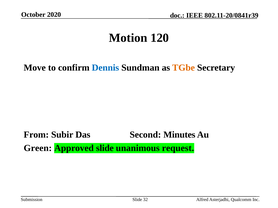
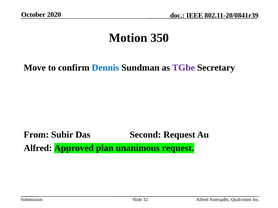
120: 120 -> 350 (160, 38)
TGbe colour: orange -> purple (184, 68)
Second Minutes: Minutes -> Request (179, 135)
Green: Green -> Alfred (38, 148)
Approved slide: slide -> plan (105, 148)
